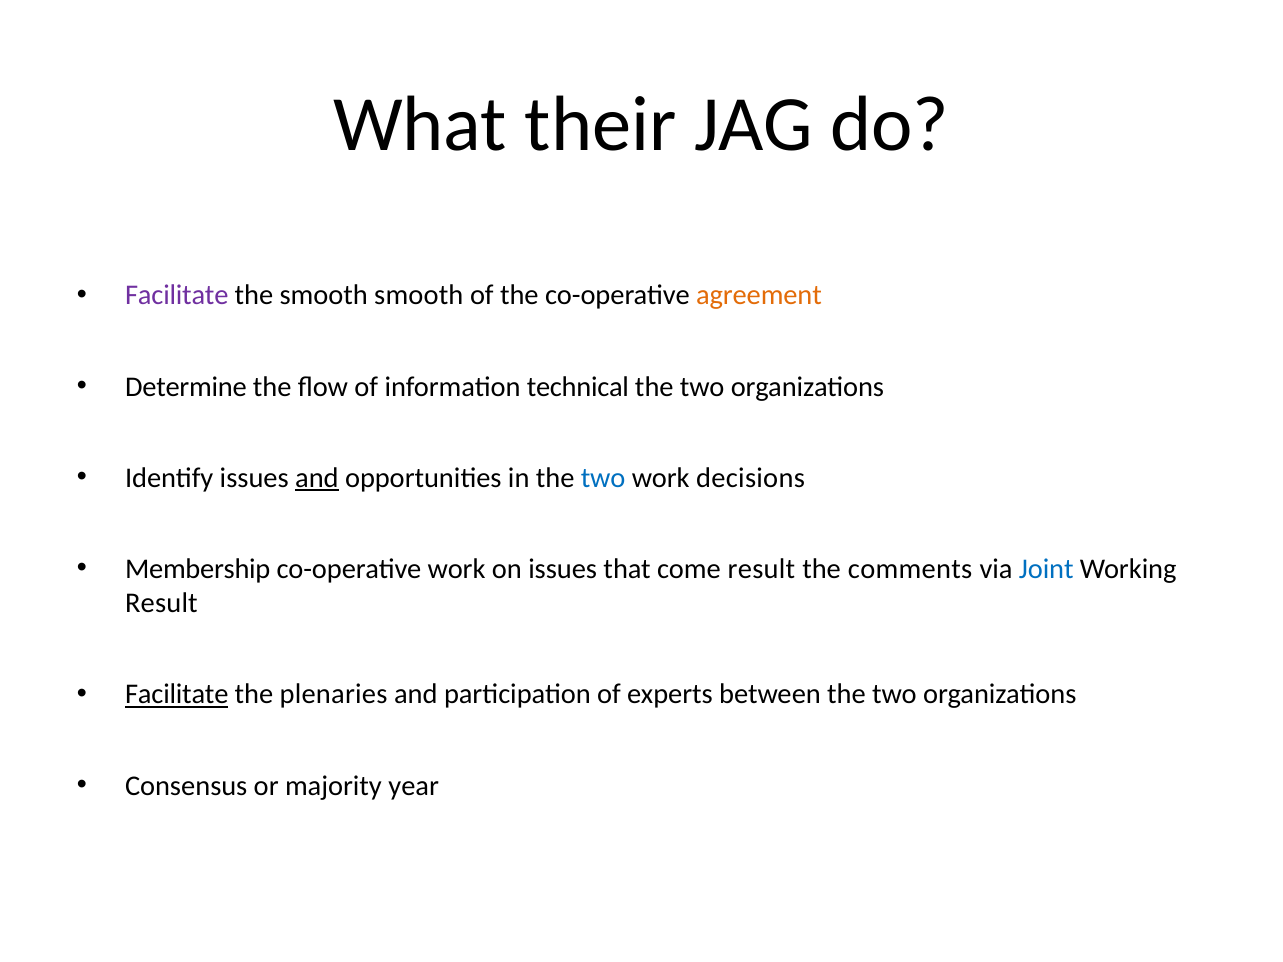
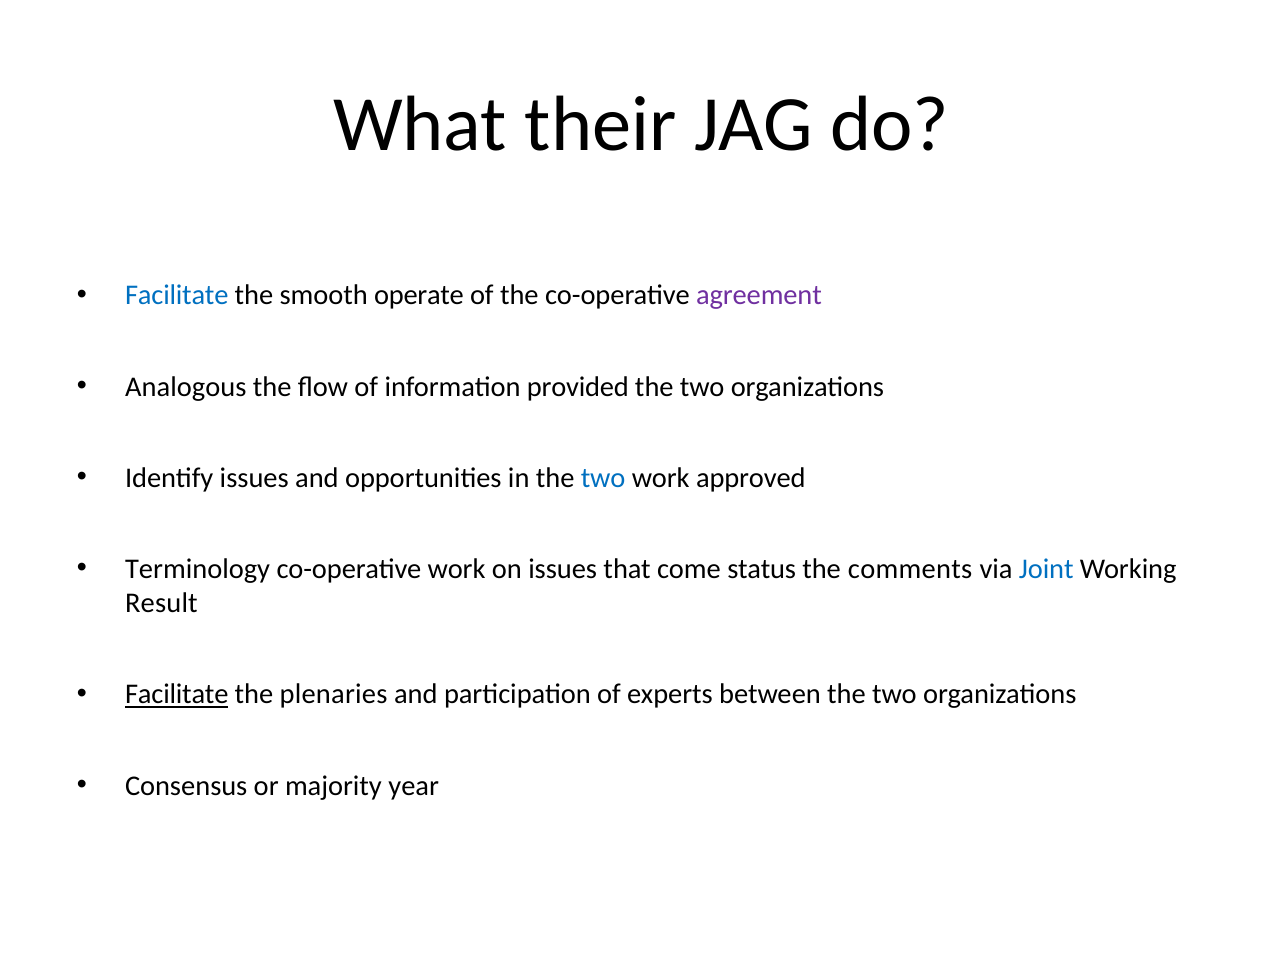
Facilitate colour: purple -> blue (177, 296)
smooth smooth: smooth -> operate (419, 296)
agreement colour: orange -> purple (759, 296)
Determine: Determine -> Analogous (186, 387)
technical: technical -> provided (578, 387)
and underline: present -> none (317, 478)
decisions: decisions -> approved (751, 478)
Membership: Membership -> Terminology (198, 569)
come result: result -> status (762, 569)
